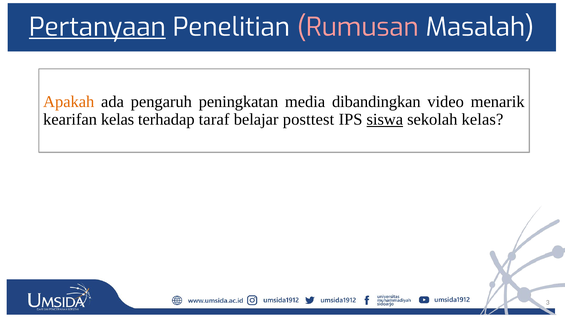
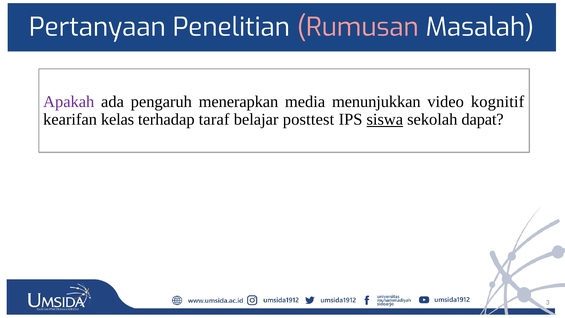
Pertanyaan underline: present -> none (97, 27)
Apakah colour: orange -> purple (69, 102)
peningkatan: peningkatan -> menerapkan (238, 102)
dibandingkan: dibandingkan -> menunjukkan (376, 102)
menarik: menarik -> kognitif (498, 102)
sekolah kelas: kelas -> dapat (483, 119)
